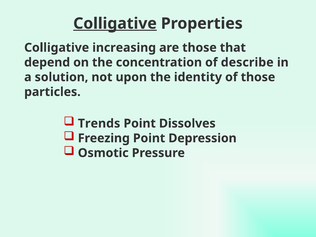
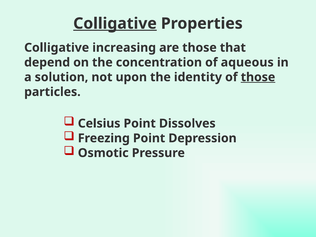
describe: describe -> aqueous (247, 62)
those underline: none -> present (258, 77)
Trends: Trends -> Celsius (99, 123)
